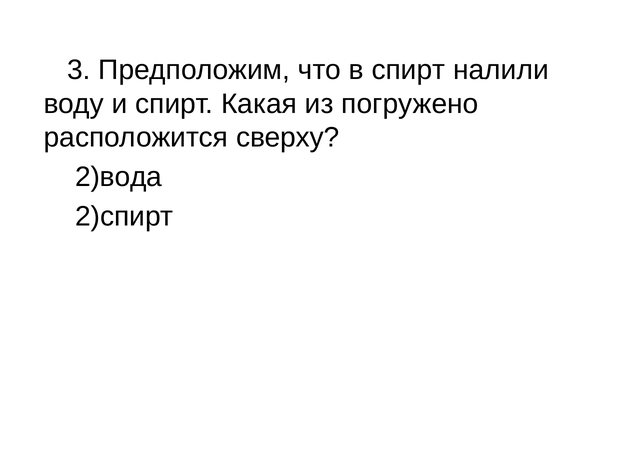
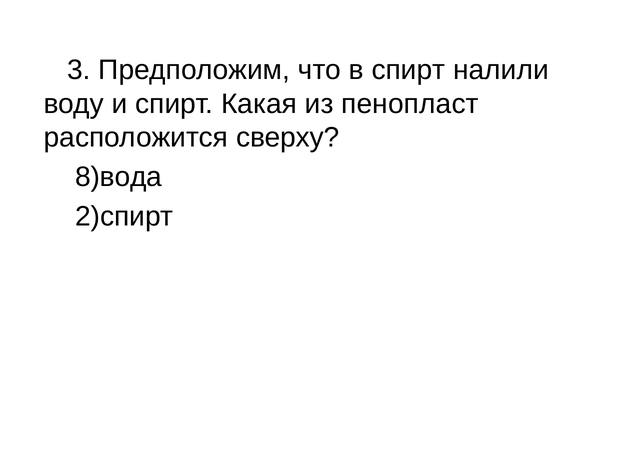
погружено: погружено -> пенопласт (410, 104)
2)вода: 2)вода -> 8)вода (119, 177)
